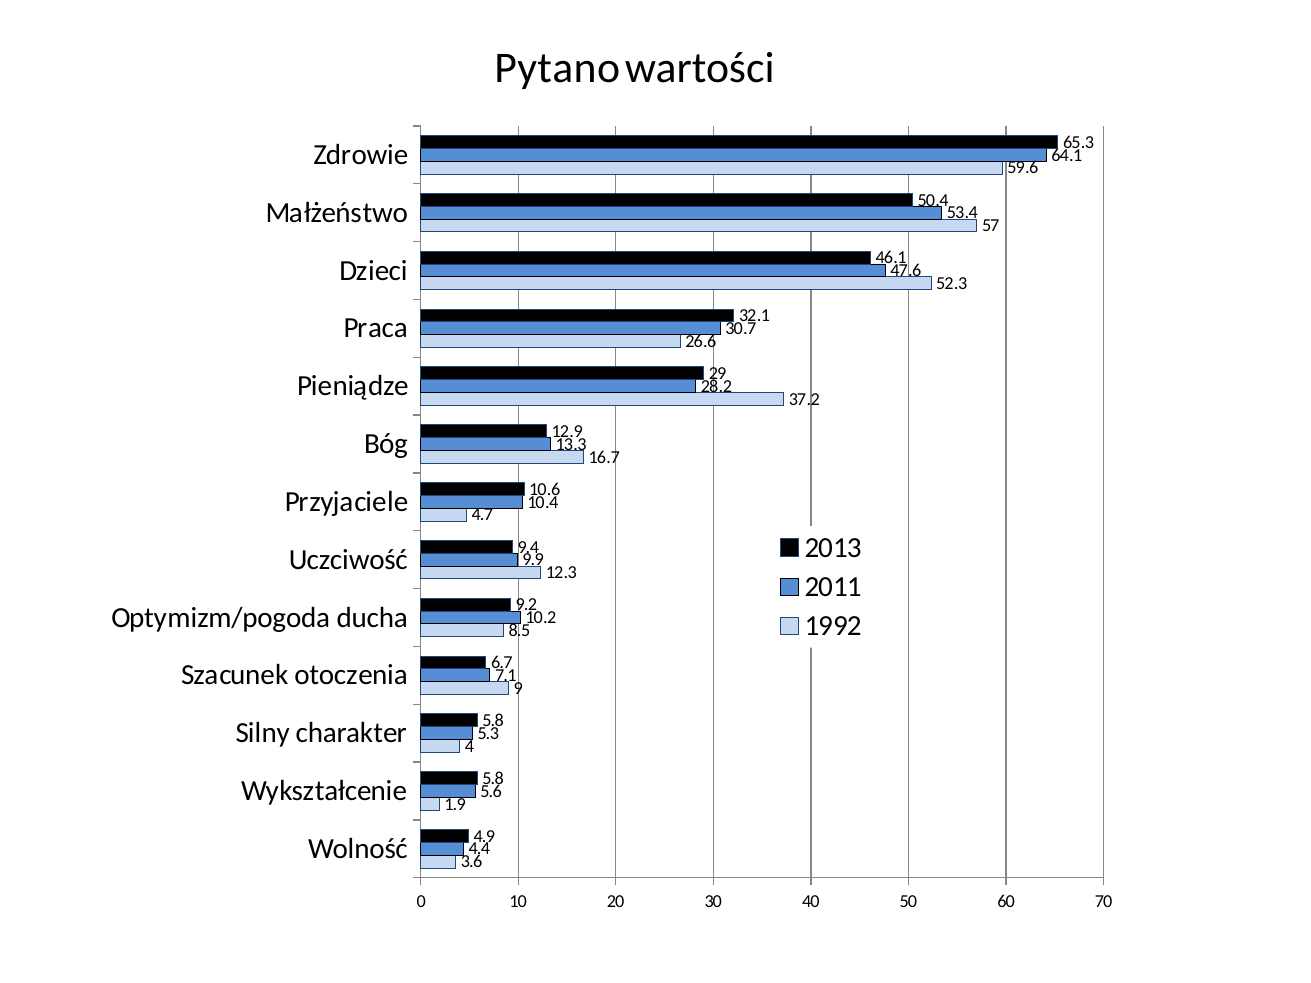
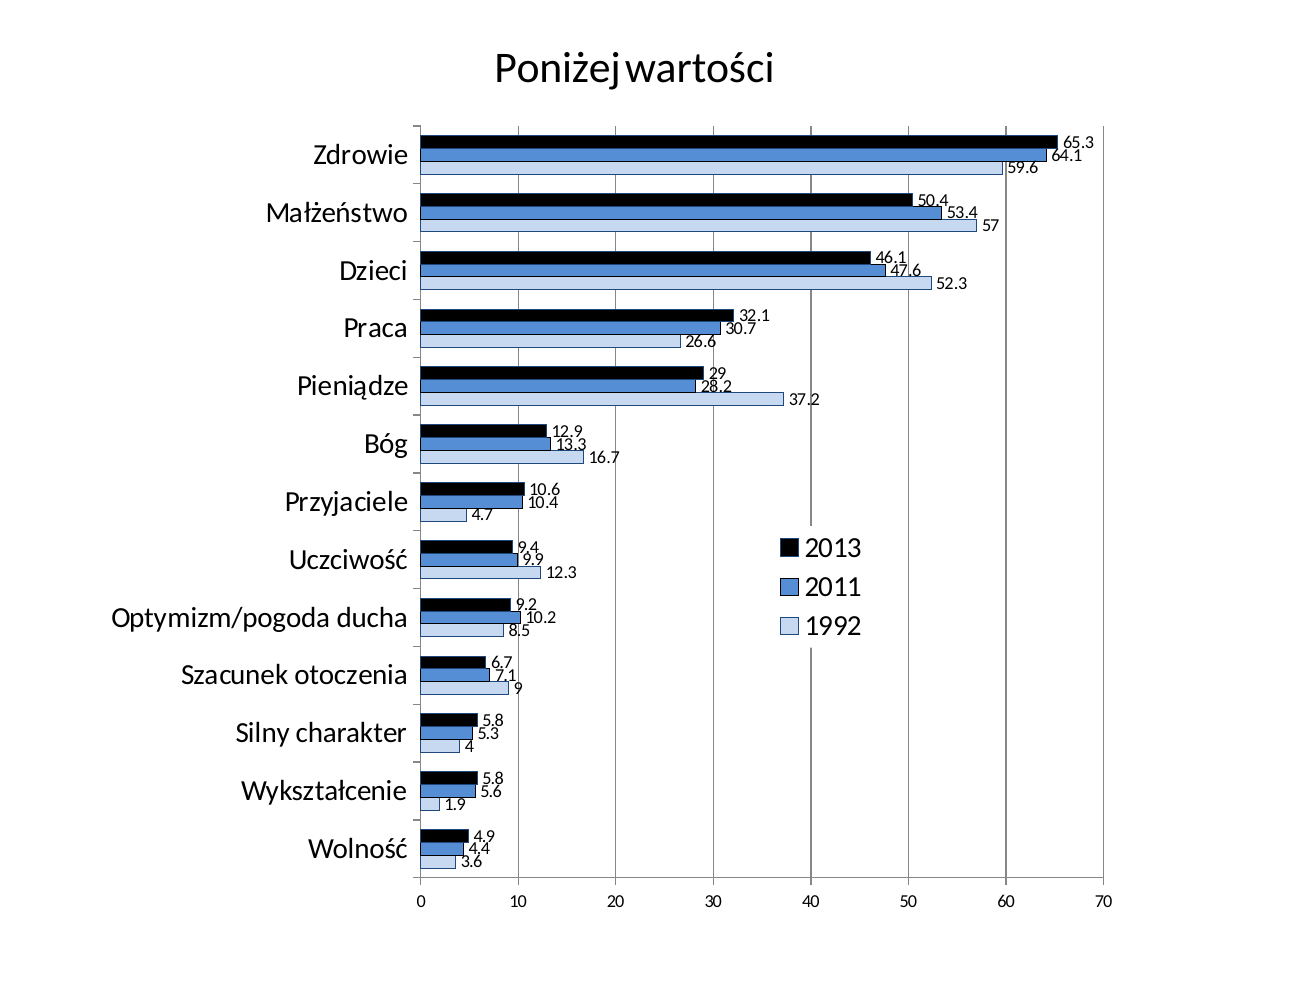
Pytano: Pytano -> Poniżej (558, 69)
